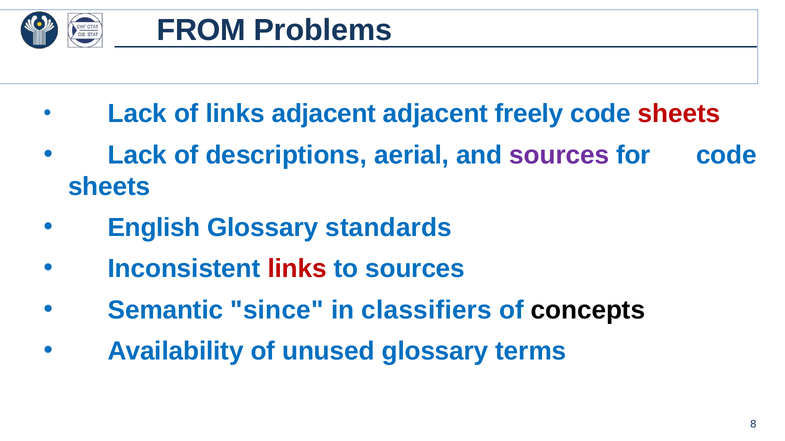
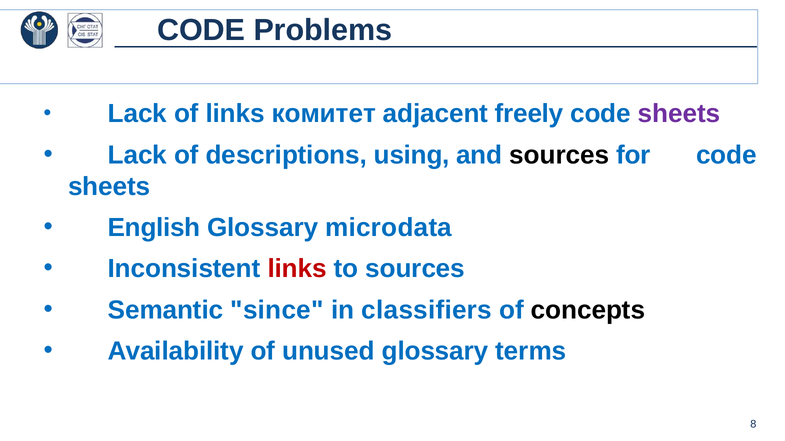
FROM: FROM -> CODE (201, 30)
links adjacent: adjacent -> комитет (324, 114)
sheets colour: red -> purple (679, 114)
aerial: aerial -> using (412, 155)
sources colour: purple -> black (559, 155)
standards: standards -> microdata (389, 228)
